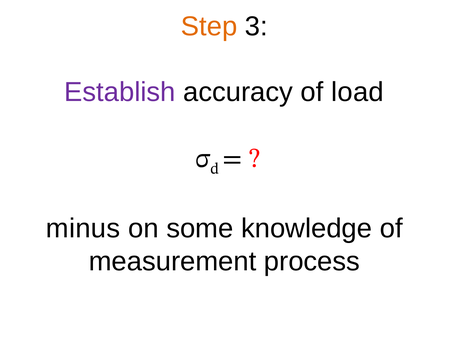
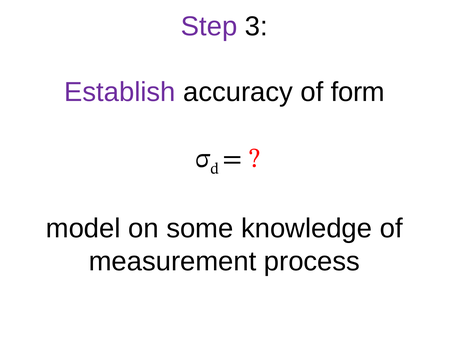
Step colour: orange -> purple (209, 26)
load: load -> form (358, 92)
minus: minus -> model (83, 228)
